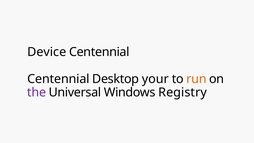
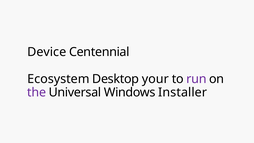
Centennial: Centennial -> Ecosystem (58, 79)
run colour: orange -> purple (196, 79)
Registry: Registry -> Installer (183, 92)
